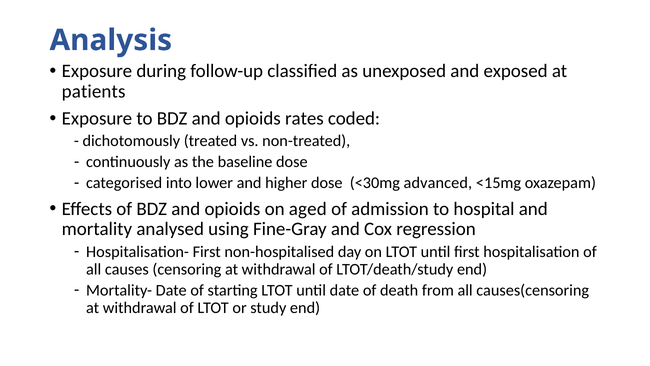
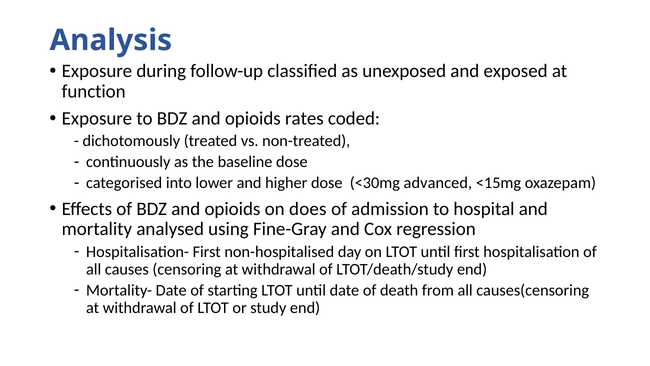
patients: patients -> function (94, 91)
aged: aged -> does (308, 209)
